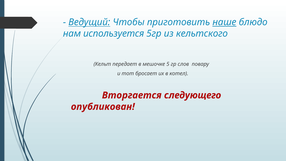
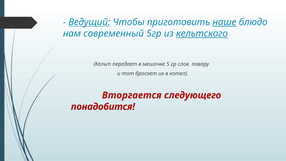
используется: используется -> современный (114, 34)
кельтского underline: none -> present (202, 34)
опубликован: опубликован -> понадобится (103, 107)
